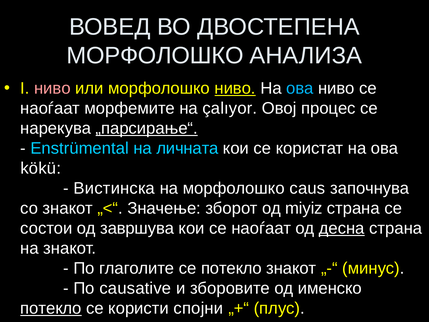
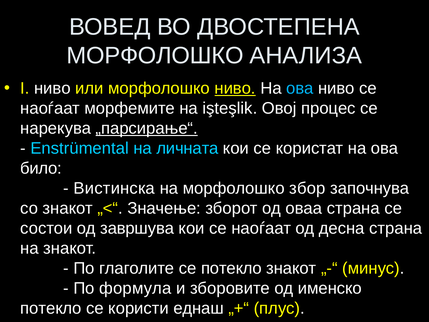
ниво colour: pink -> white (52, 88)
çalıyor: çalıyor -> işteşlik (230, 108)
kökü: kökü -> било (41, 168)
caus: caus -> збор (307, 188)
miyiz: miyiz -> оваа (304, 208)
десна underline: present -> none (342, 228)
causative: causative -> формула (135, 288)
потекло underline: present -> none (51, 308)
спојни: спојни -> еднаш (199, 308)
